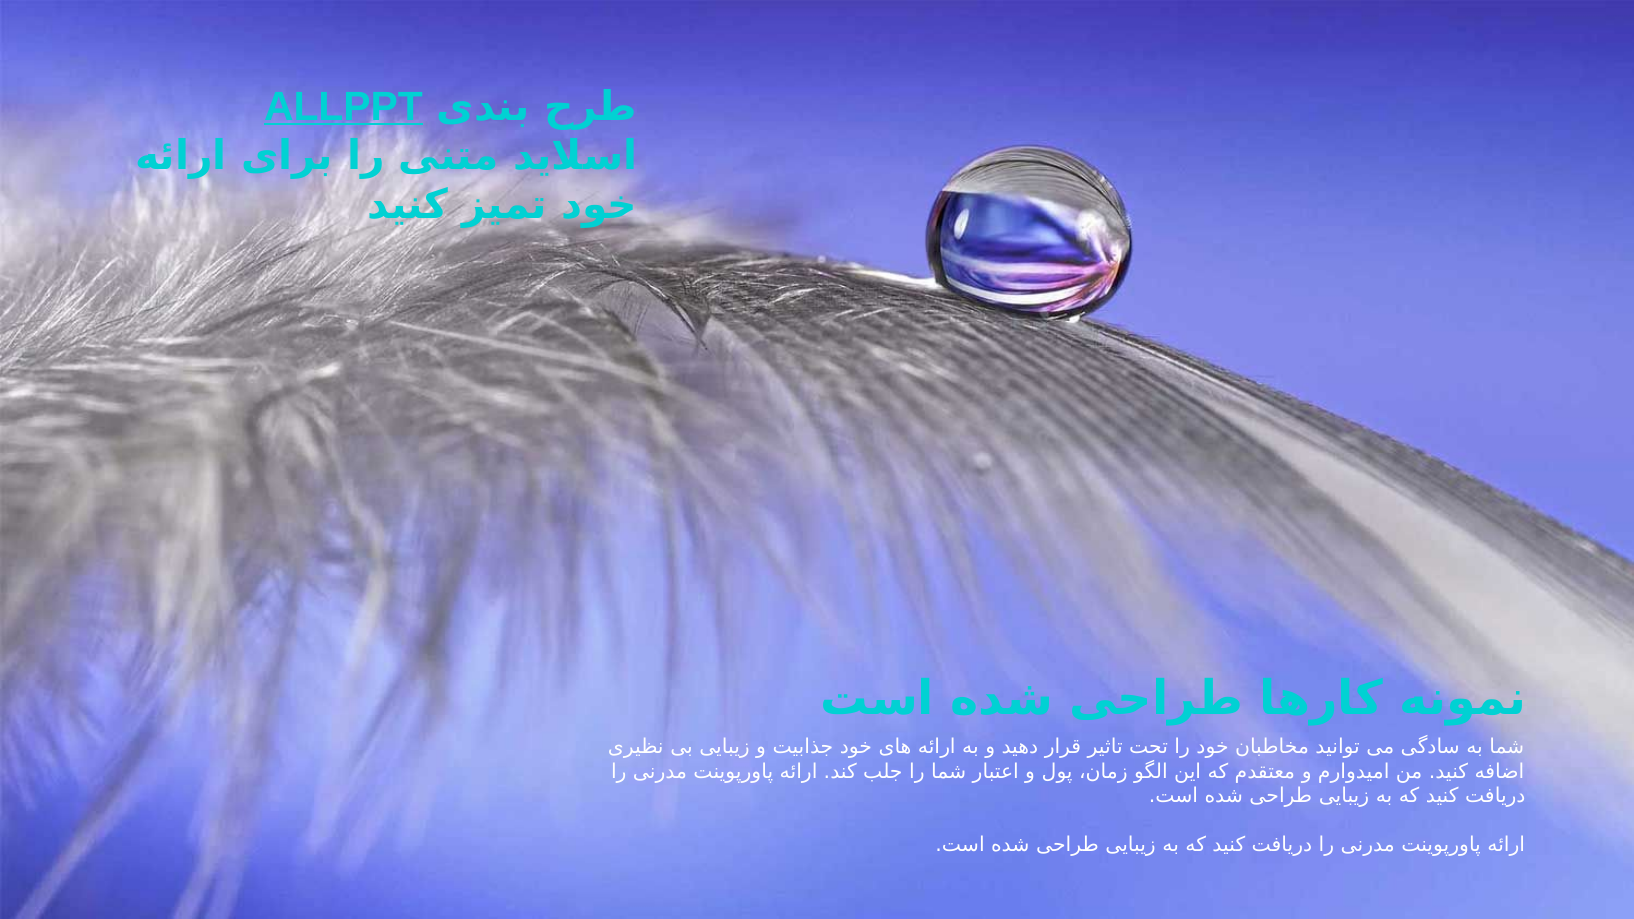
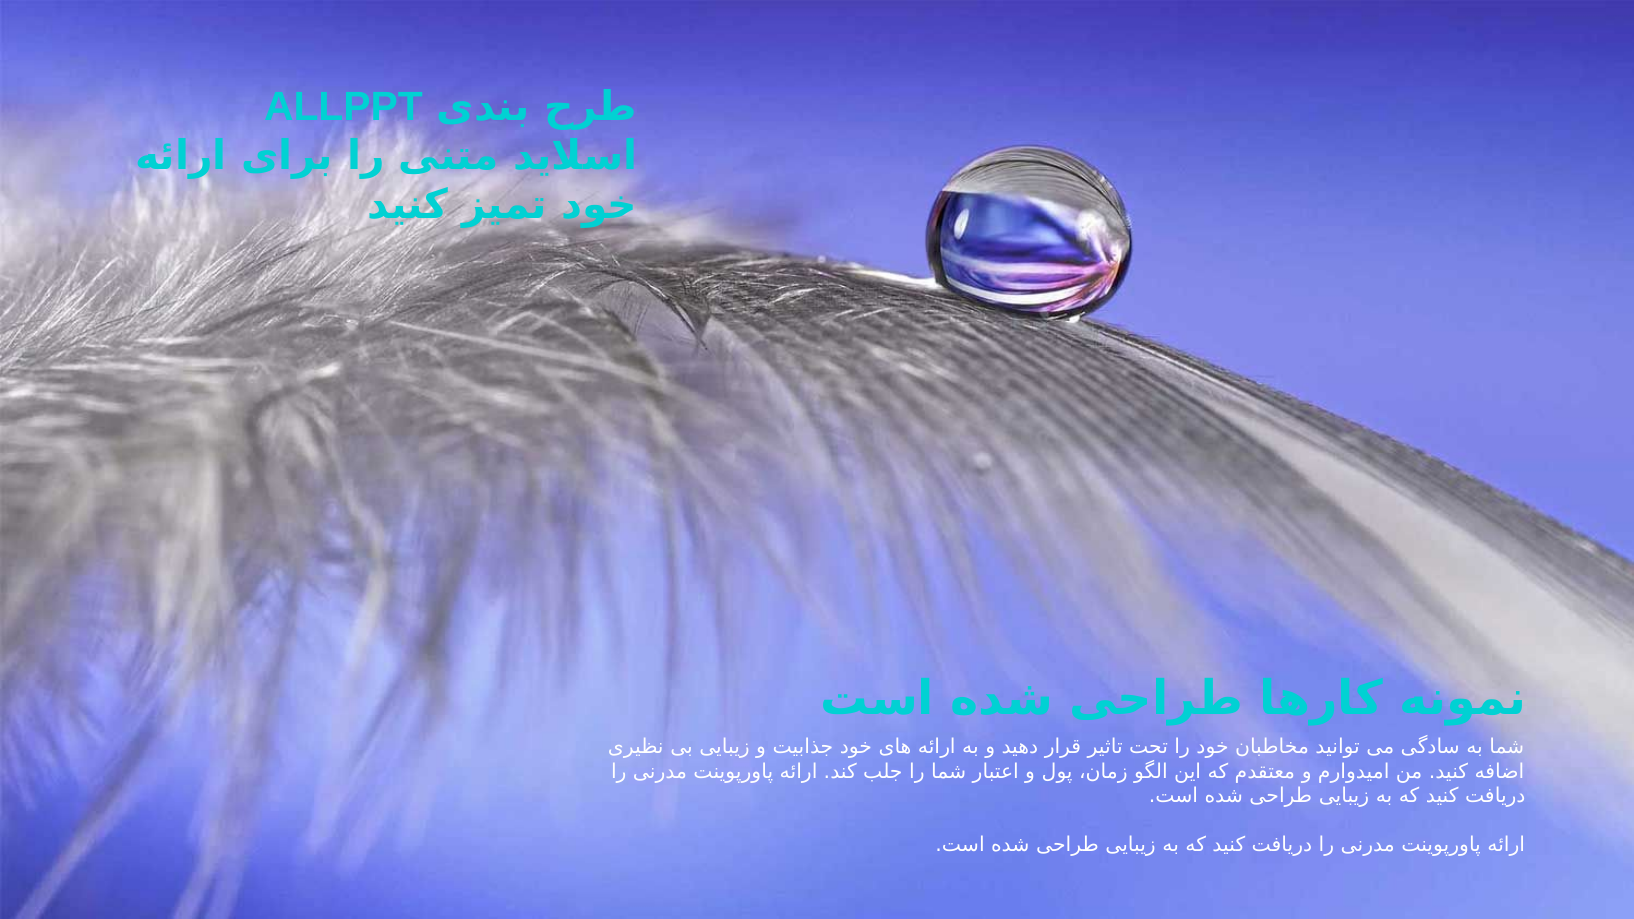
ALLPPT underline: present -> none (343, 107)
